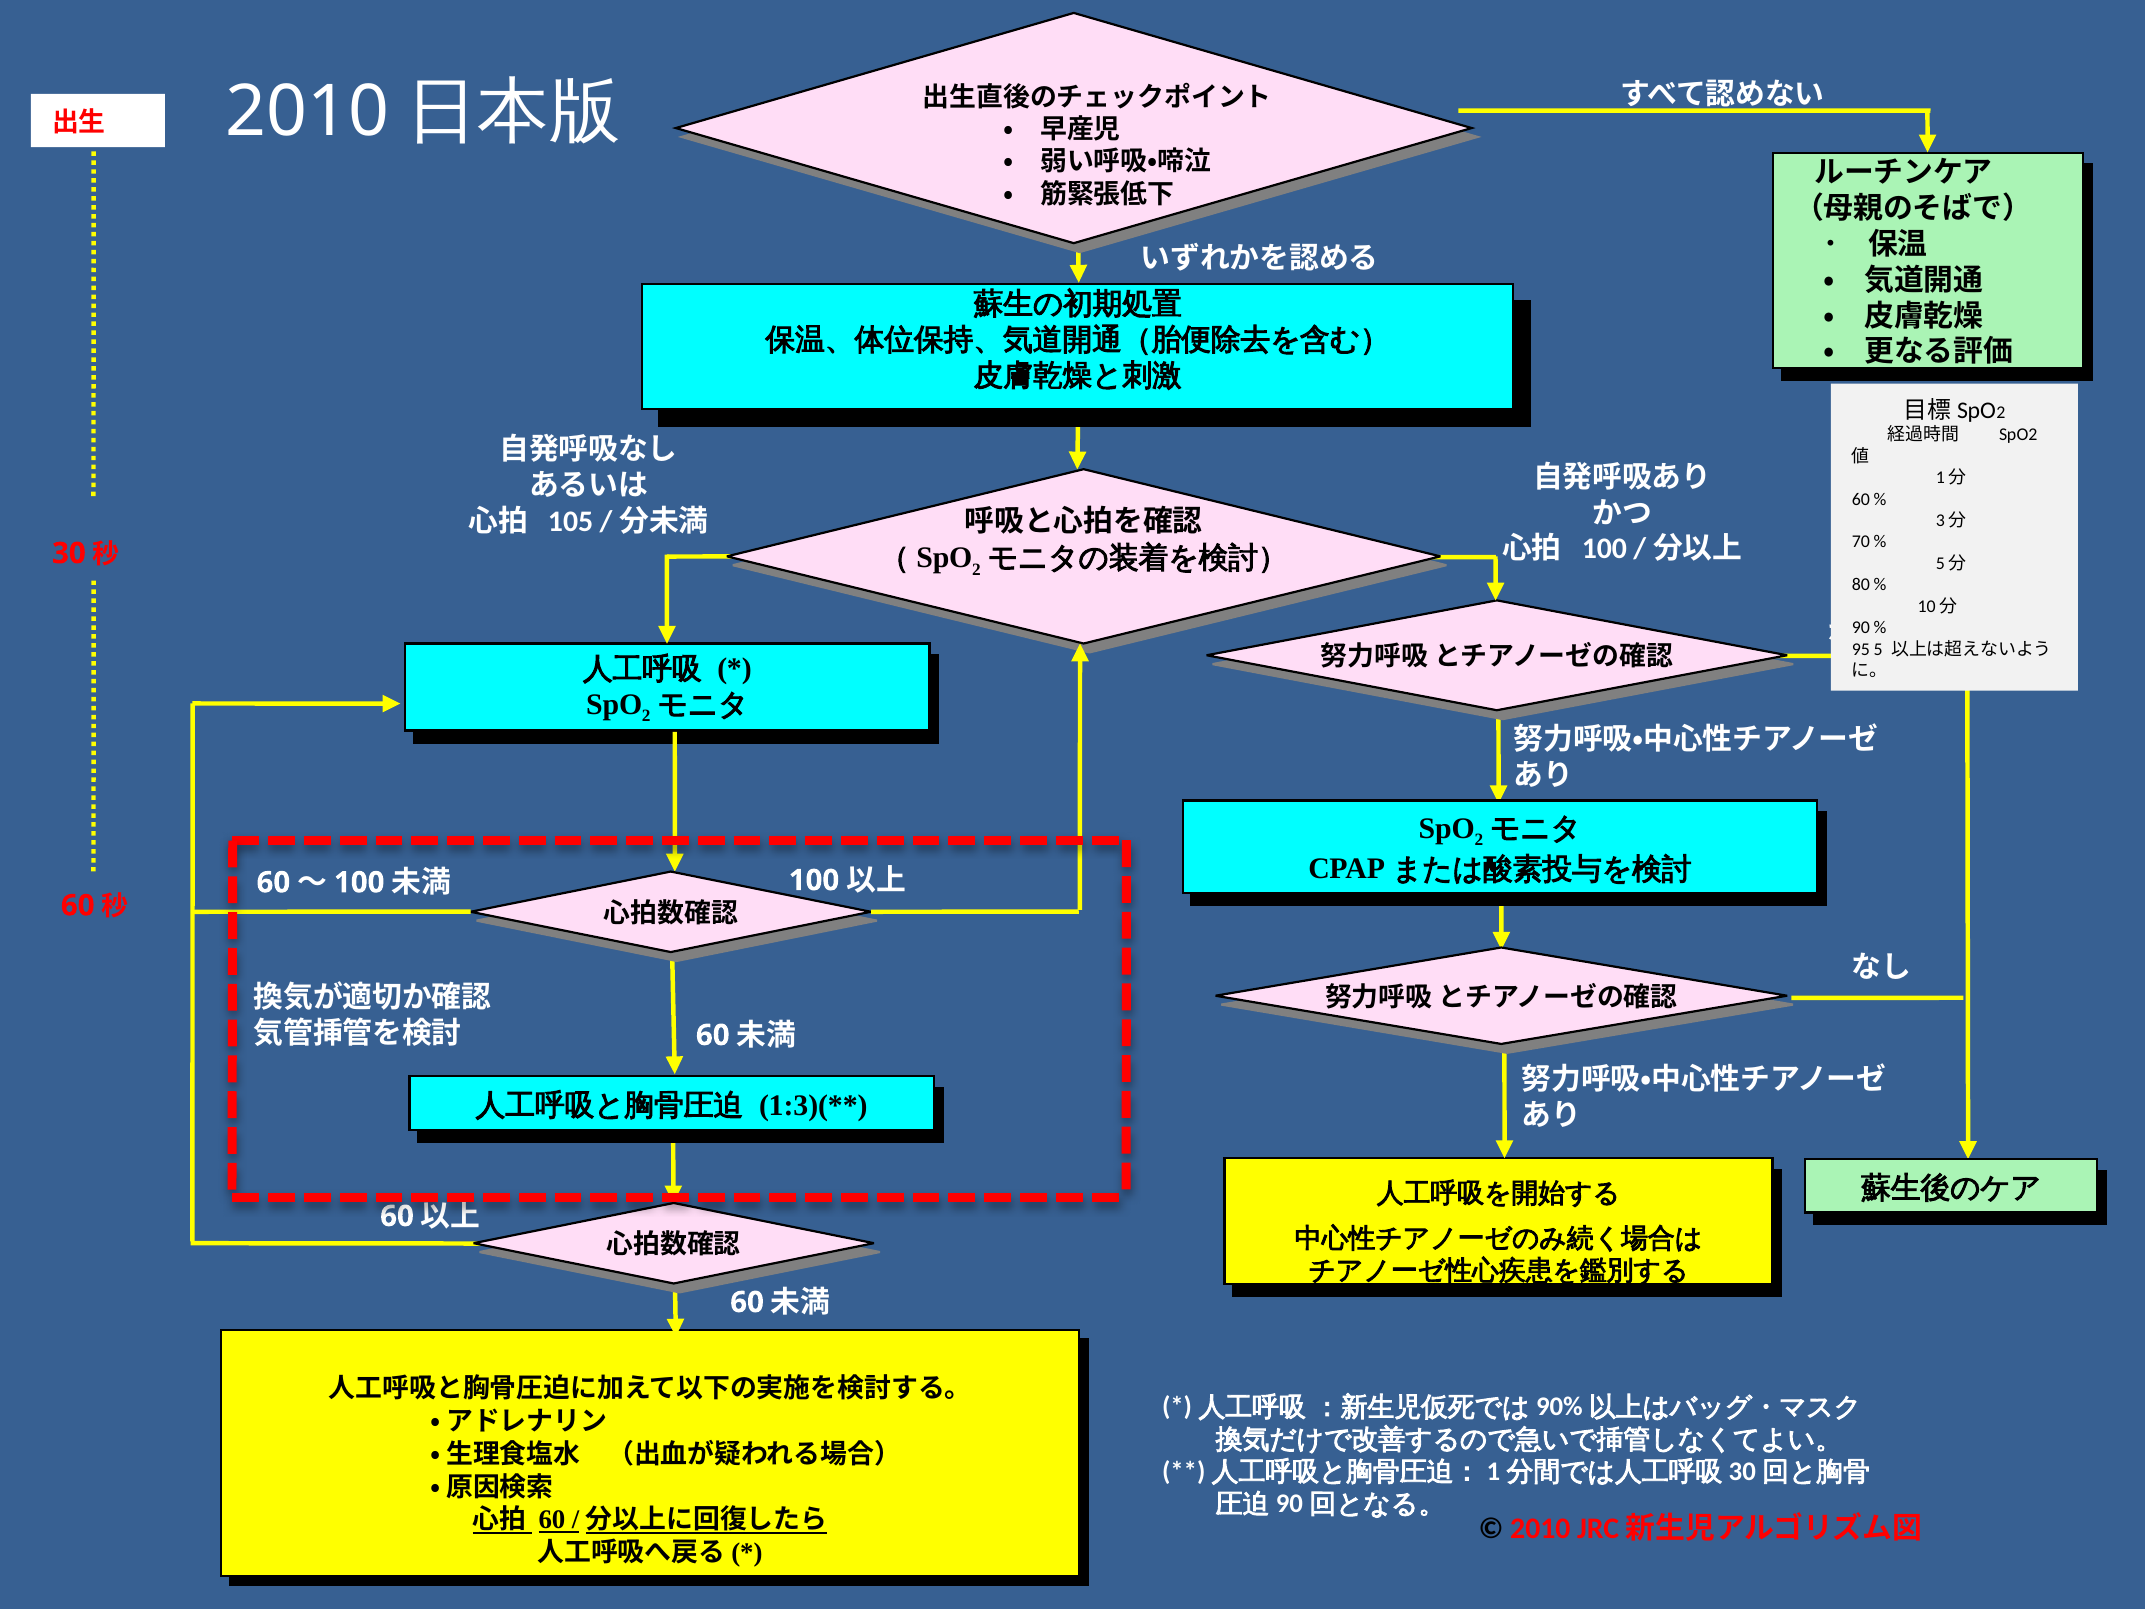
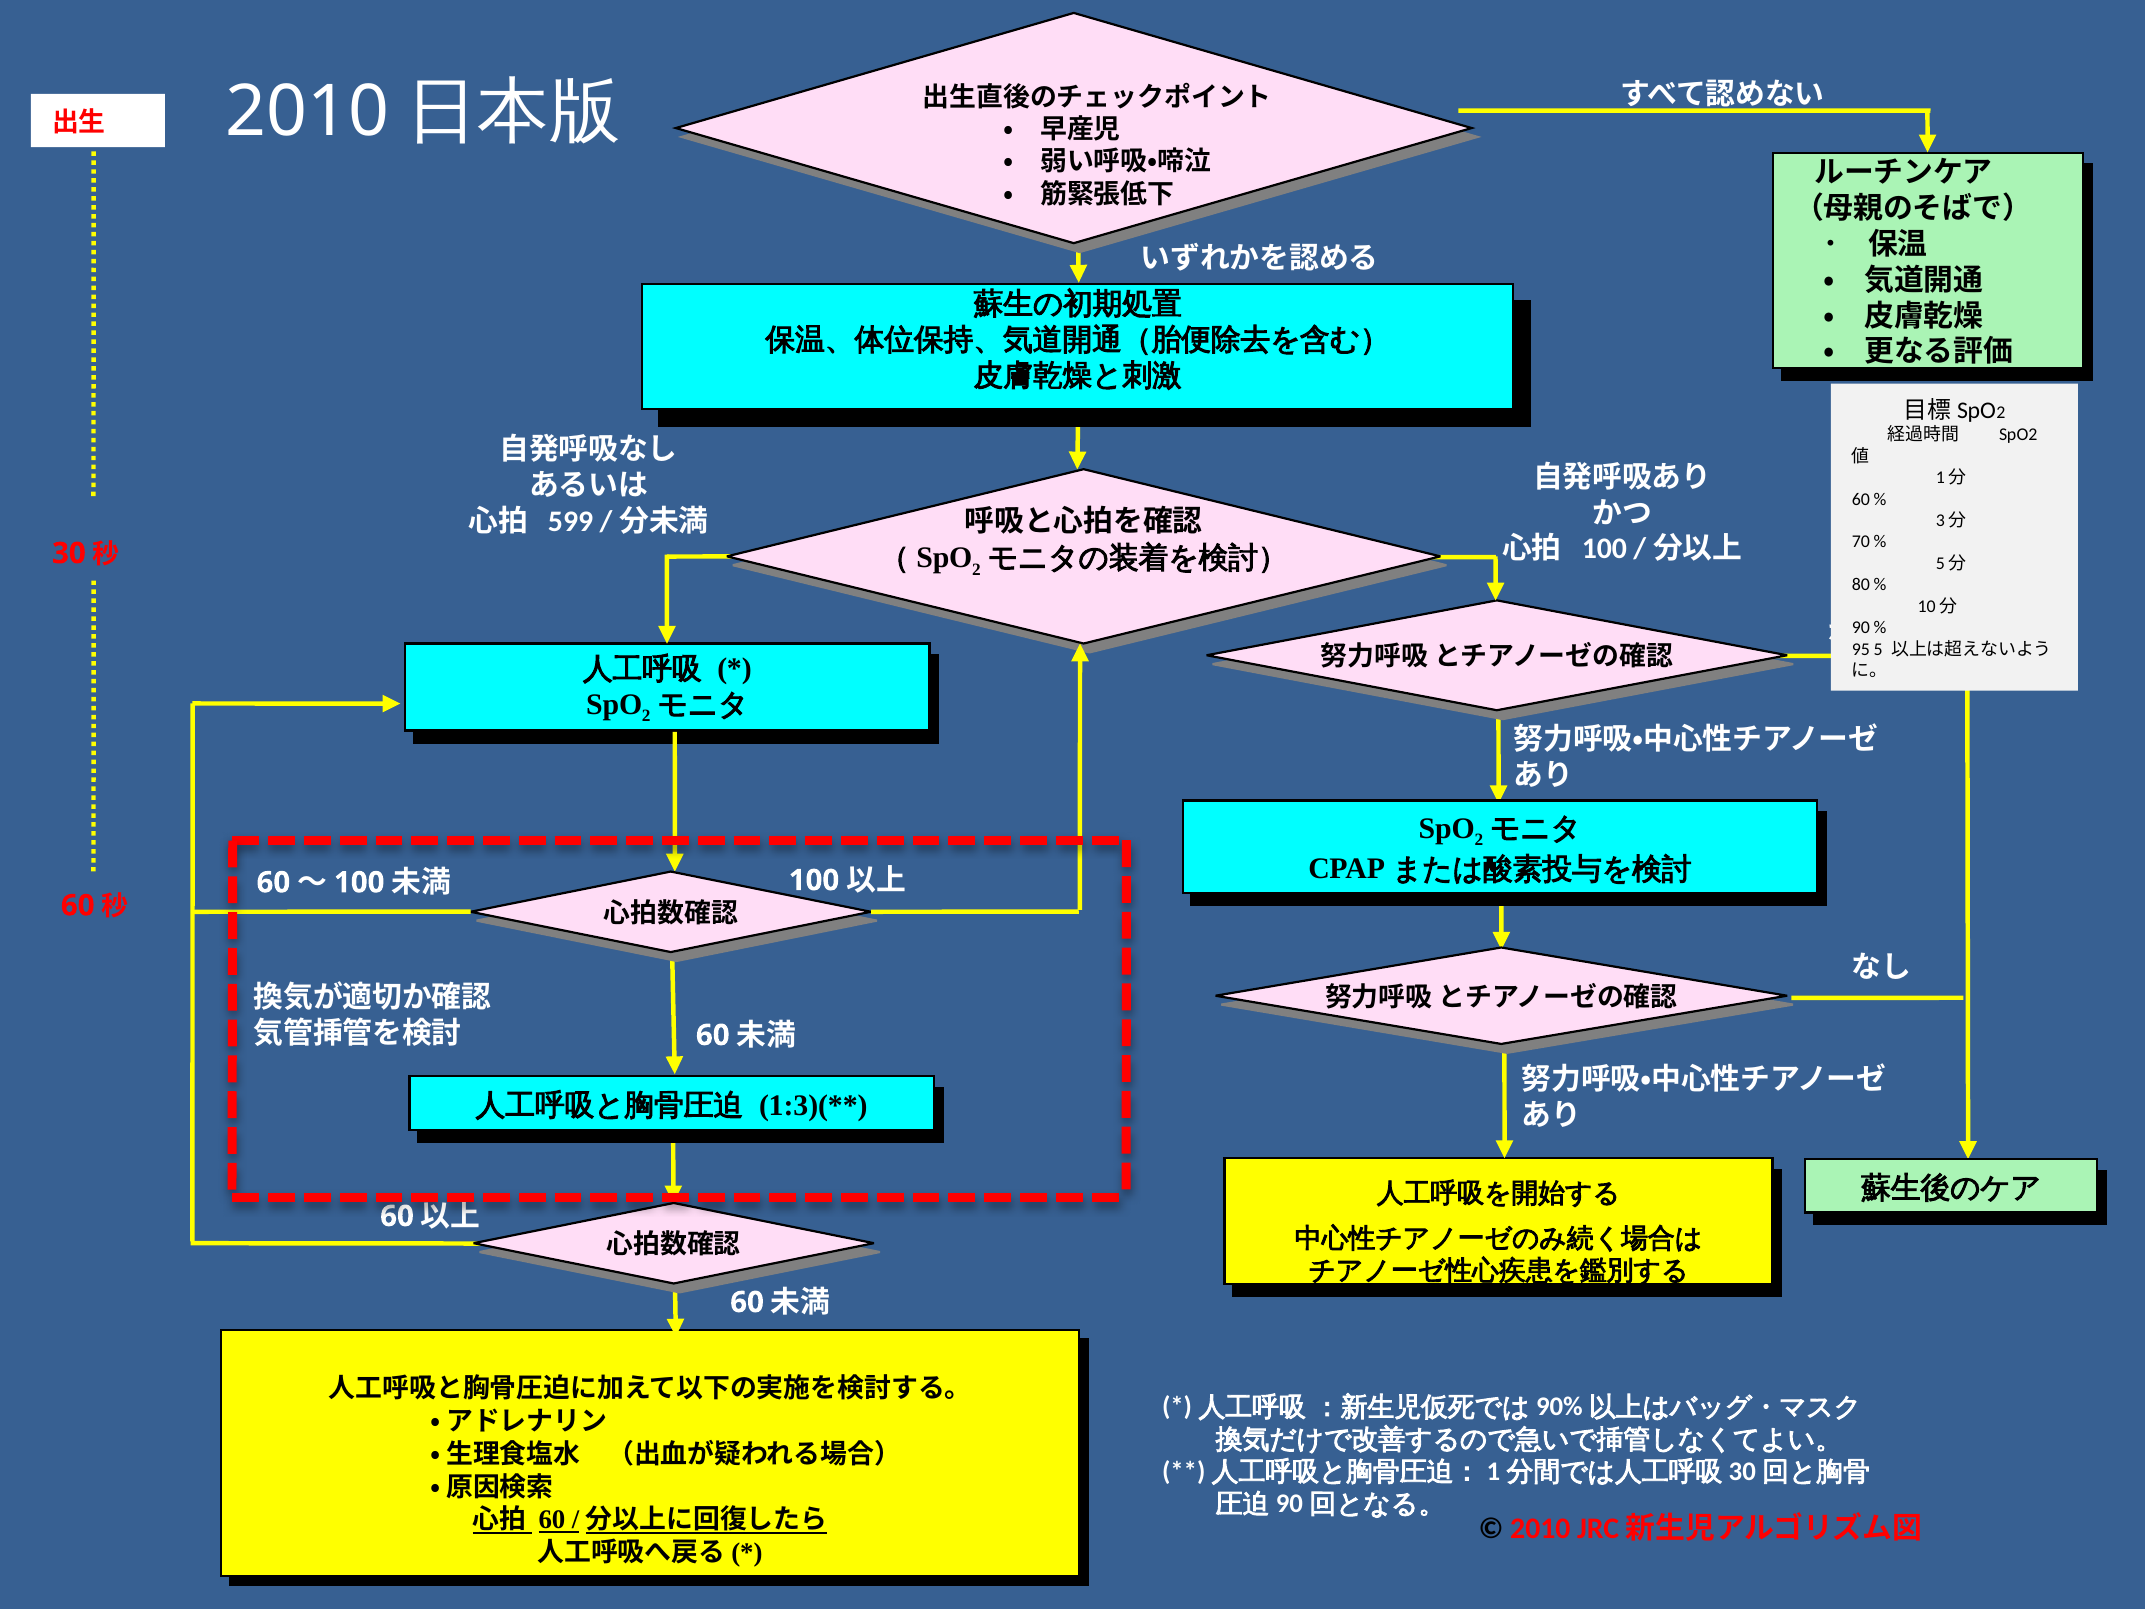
105: 105 -> 599 (571, 521)
